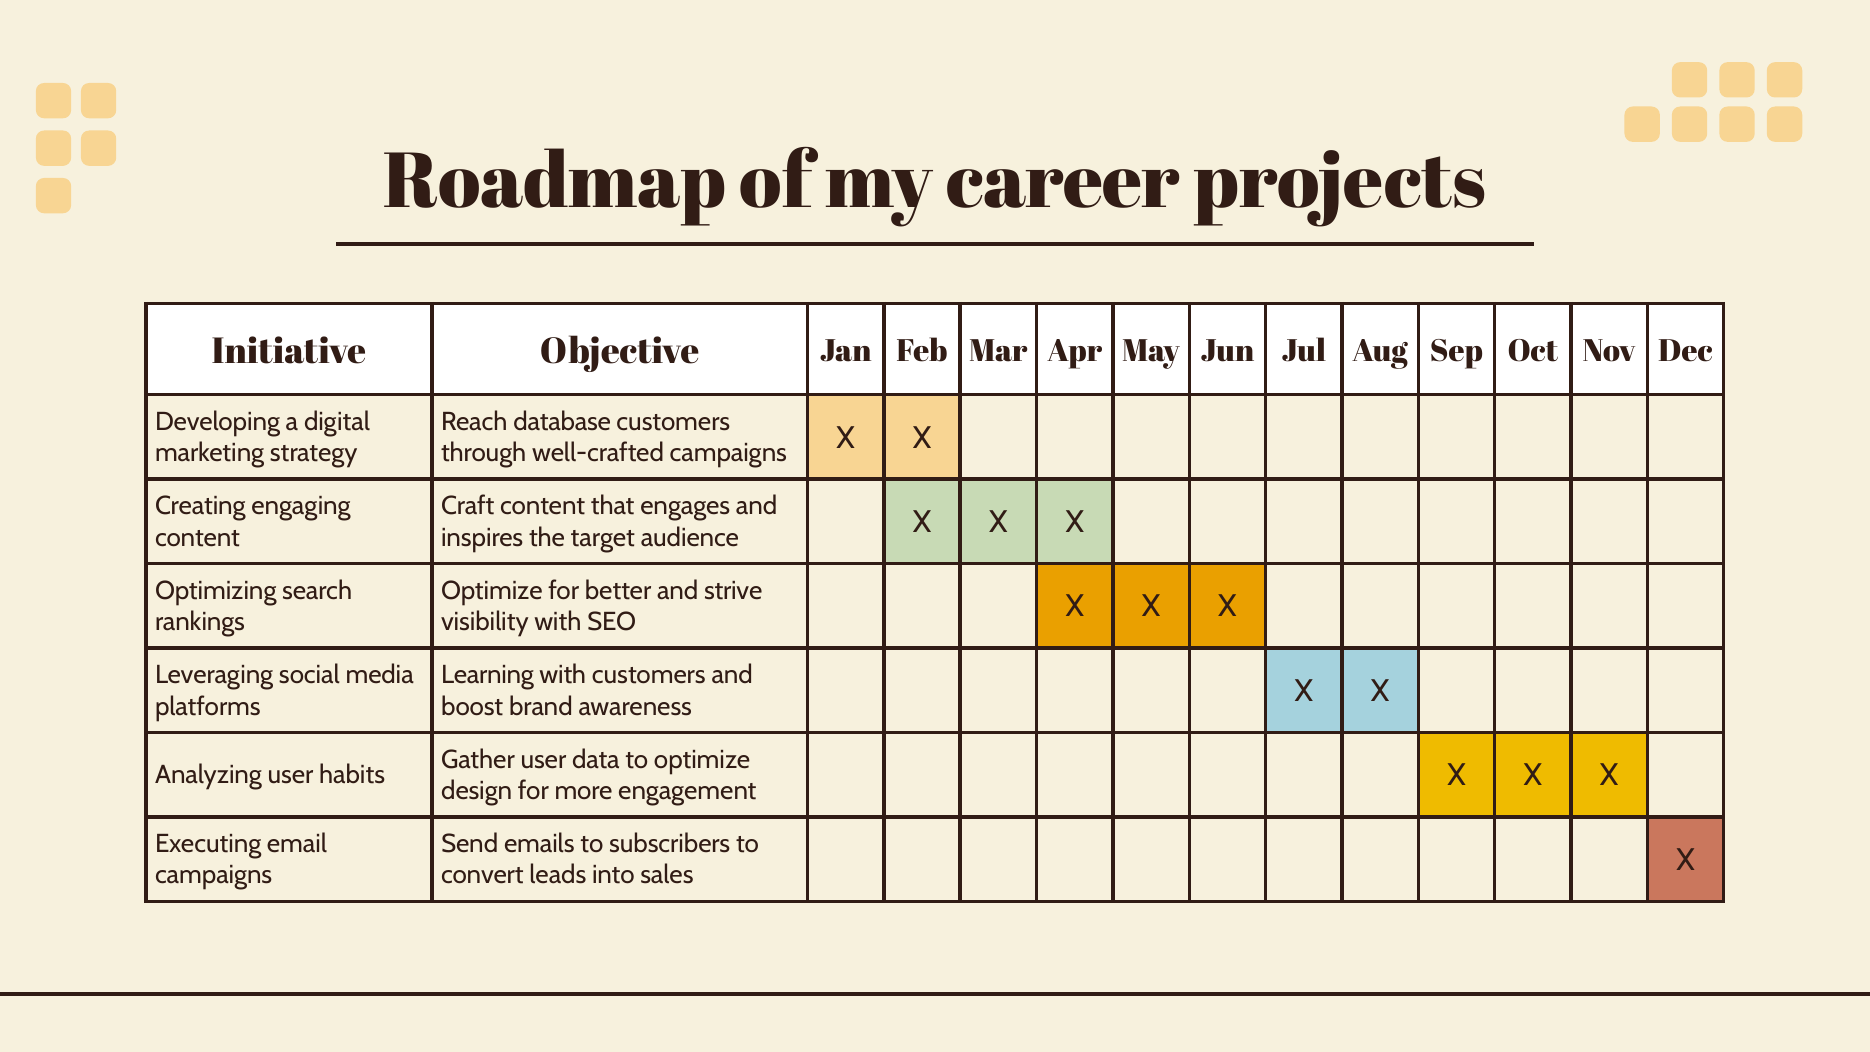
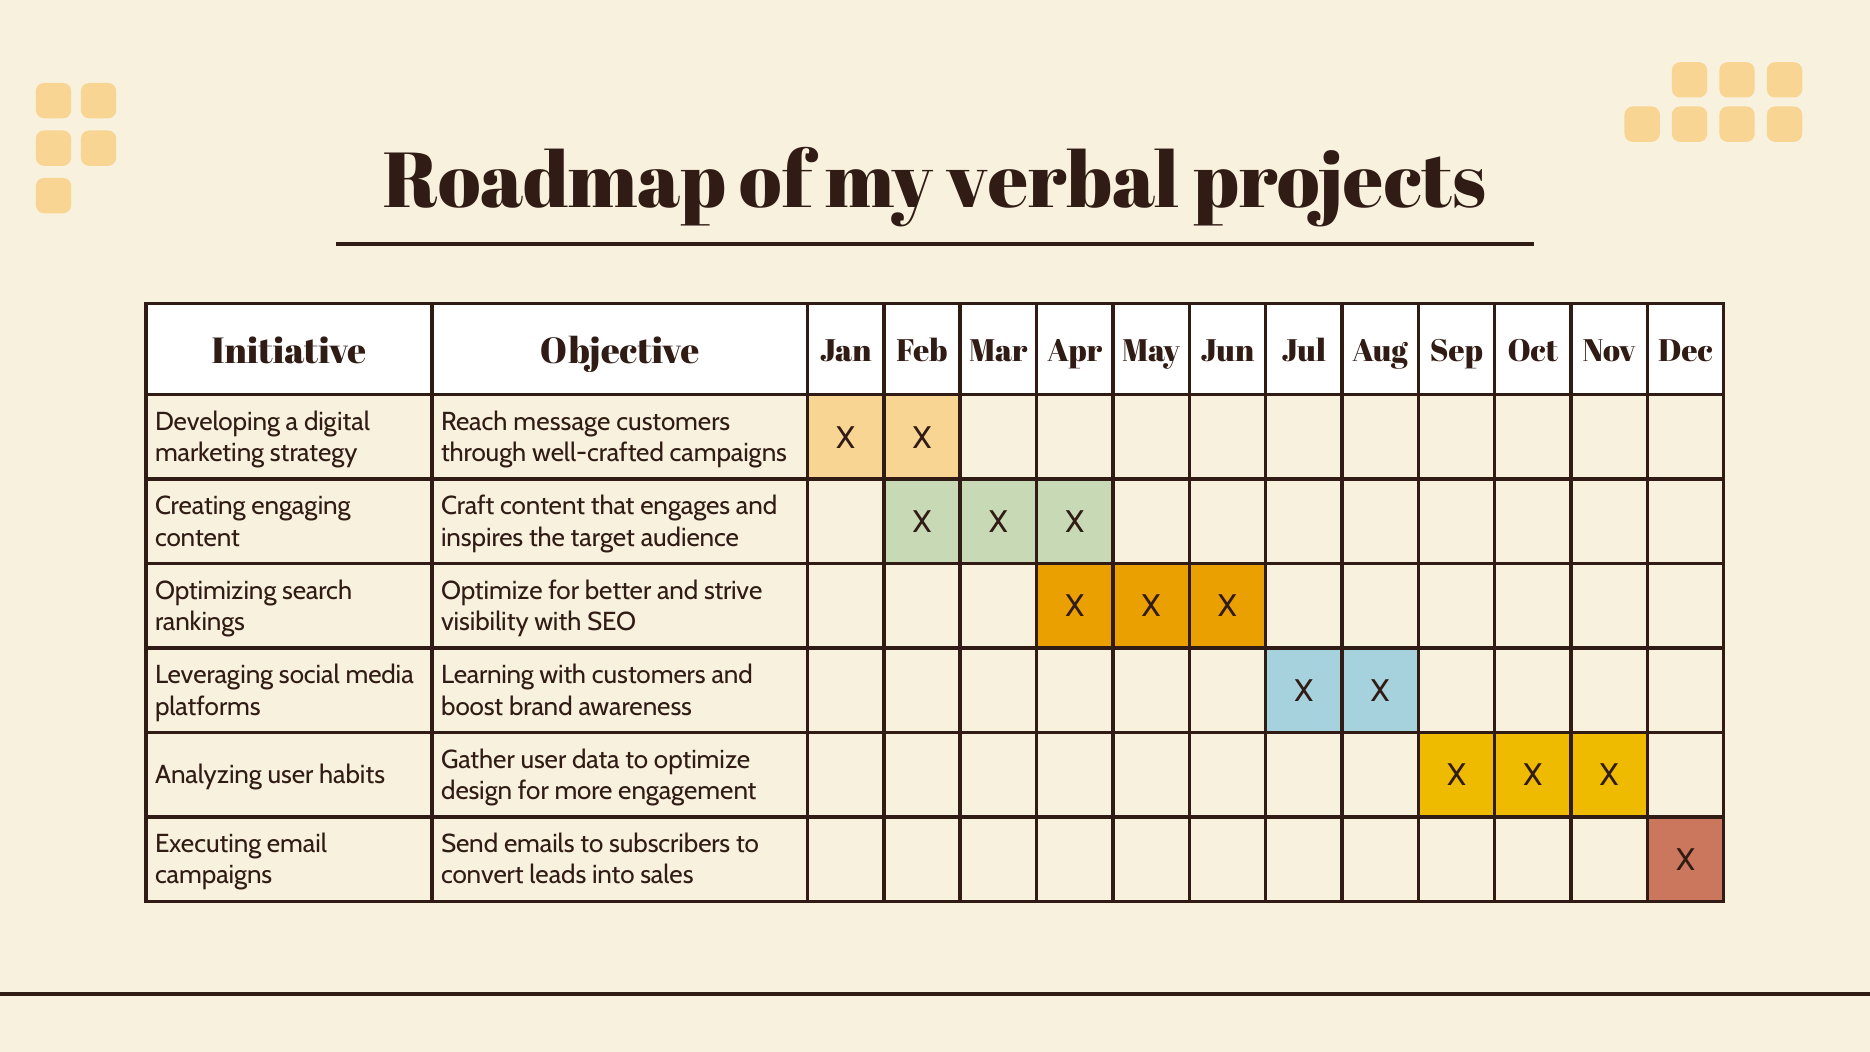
career: career -> verbal (1063, 181)
database: database -> message (562, 422)
